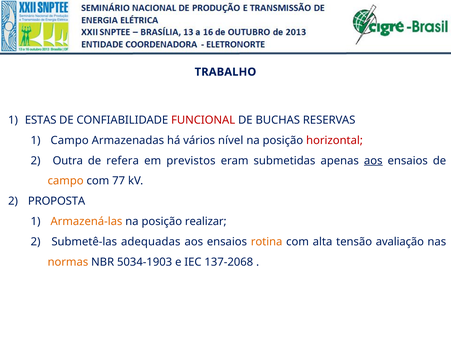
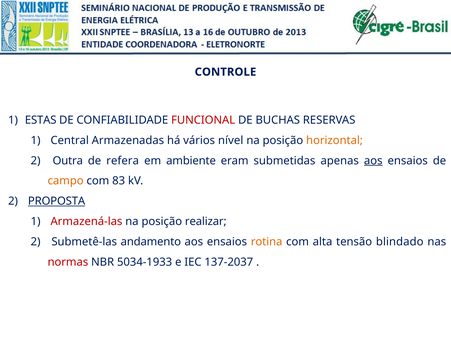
TRABALHO: TRABALHO -> CONTROLE (225, 72)
Campo: Campo -> Central (70, 140)
horizontal colour: red -> orange (335, 140)
previstos: previstos -> ambiente (191, 161)
77: 77 -> 83 (119, 181)
PROPOSTA underline: none -> present (57, 201)
Armazená-las colour: orange -> red (86, 222)
adequadas: adequadas -> andamento (151, 242)
avaliação: avaliação -> blindado (400, 242)
normas colour: orange -> red (68, 262)
5034-1903: 5034-1903 -> 5034-1933 (145, 262)
137-2068: 137-2068 -> 137-2037 (229, 262)
